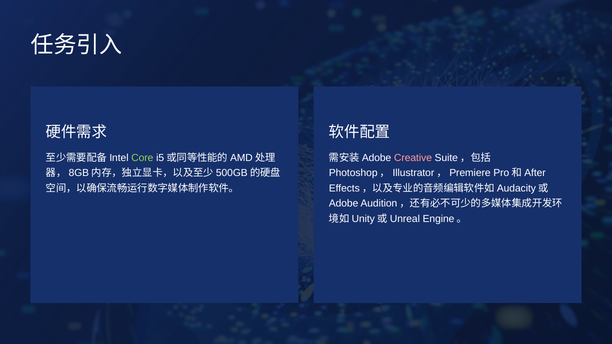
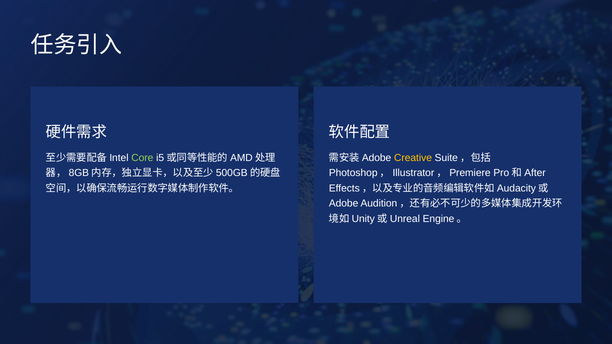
Creative colour: pink -> yellow (413, 158)
